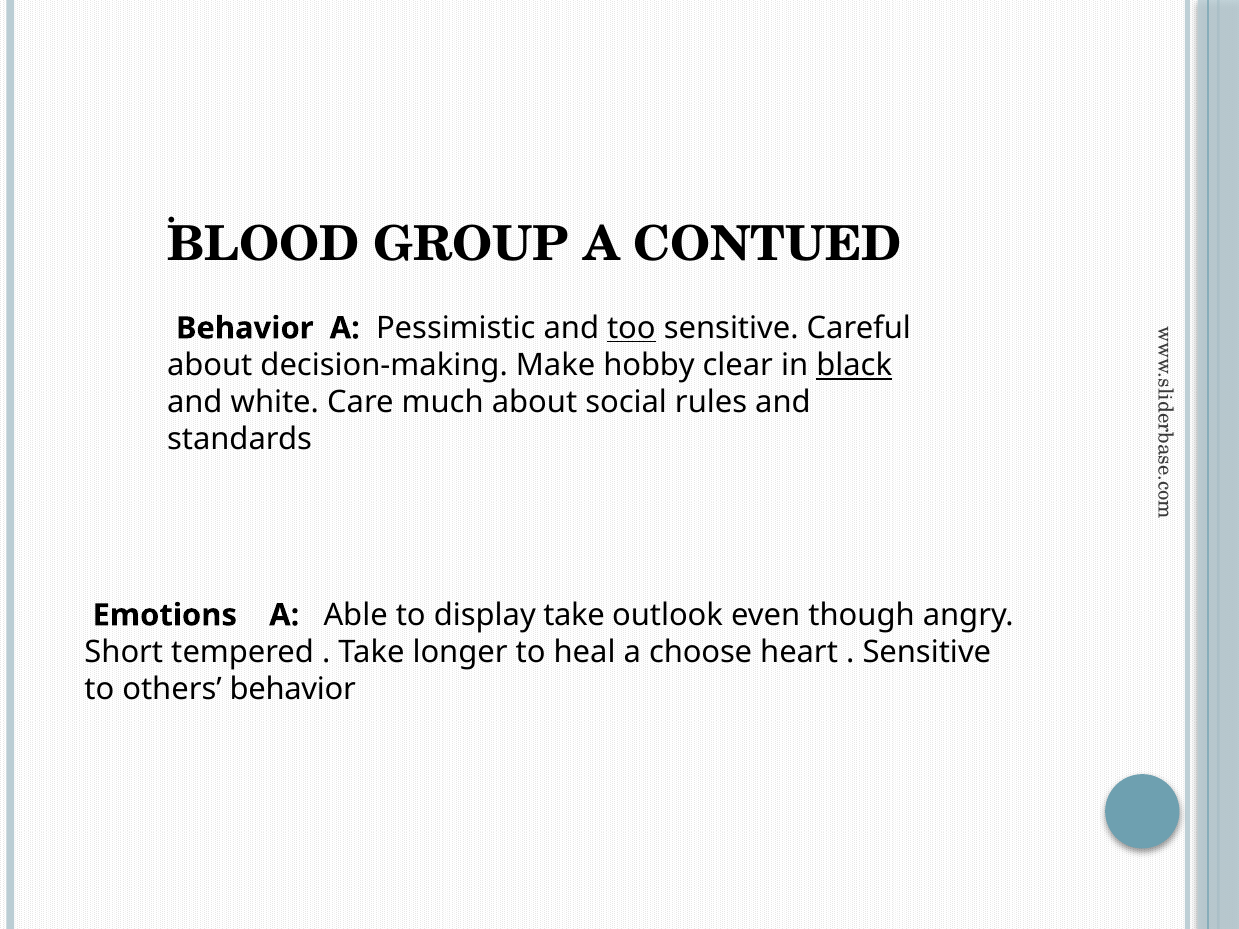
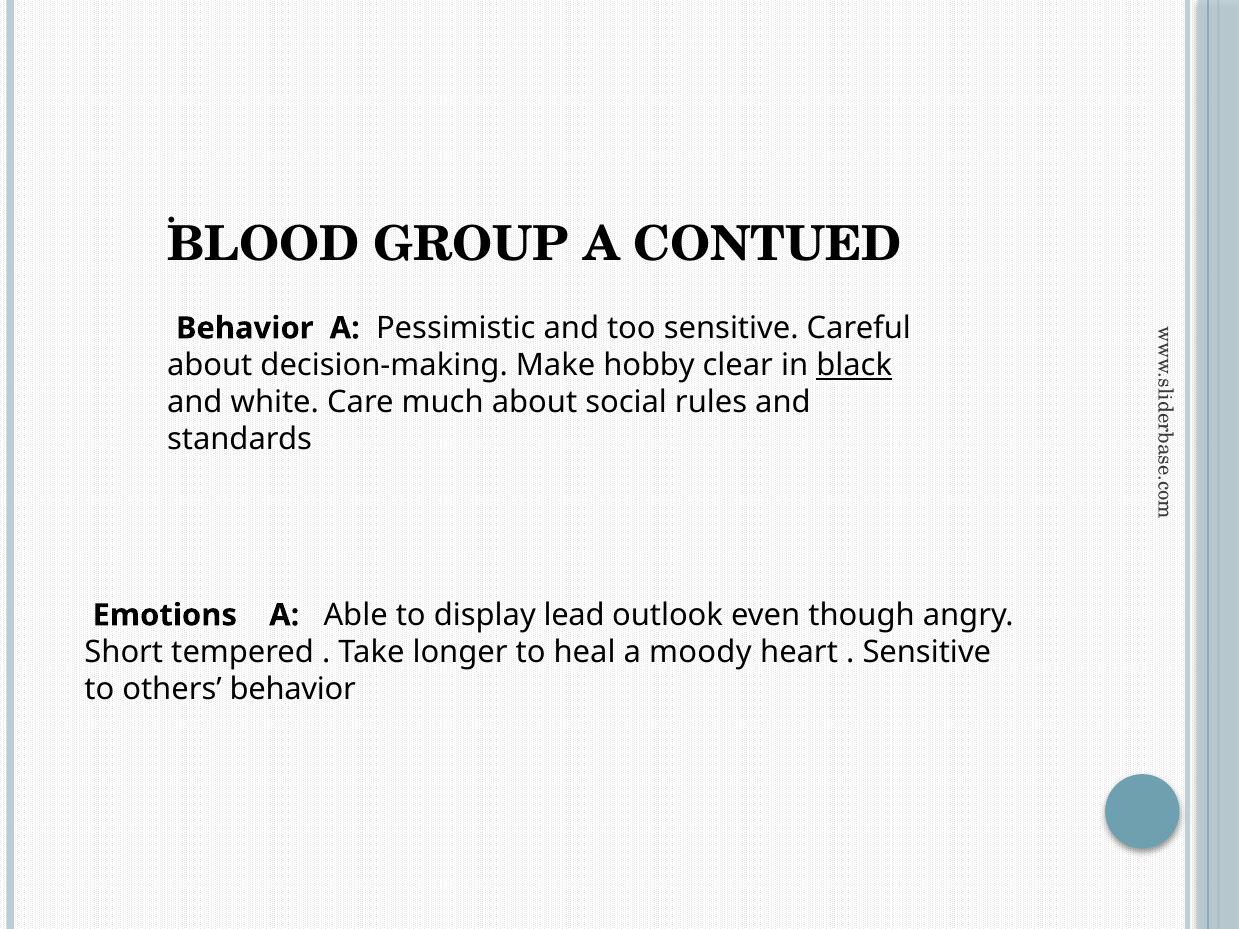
too underline: present -> none (631, 328)
display take: take -> lead (574, 615)
choose: choose -> moody (700, 652)
